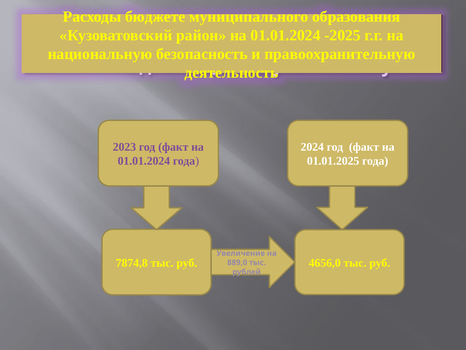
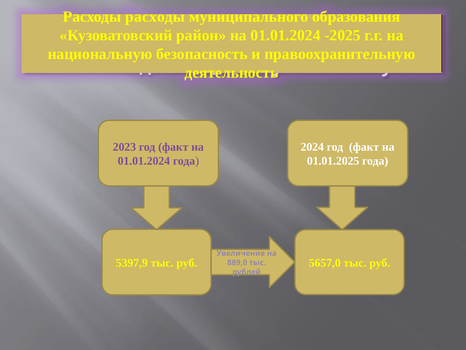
Расходы бюджете: бюджете -> расходы (155, 17)
7874,8: 7874,8 -> 5397,9 (132, 262)
4656,0: 4656,0 -> 5657,0 (325, 263)
